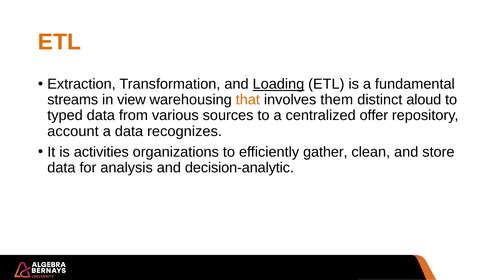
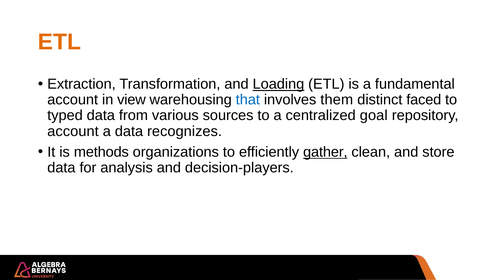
streams: streams -> account (73, 100)
that colour: orange -> blue (248, 100)
aloud: aloud -> faced (424, 100)
offer: offer -> goal (374, 116)
activities: activities -> methods (101, 152)
gather underline: none -> present (325, 152)
decision-analytic: decision-analytic -> decision-players (239, 168)
